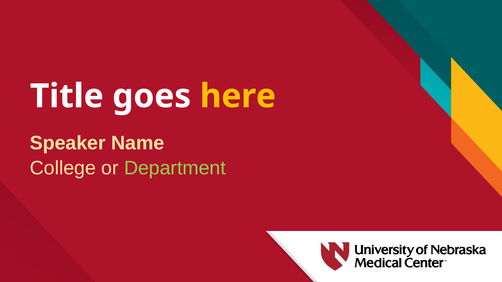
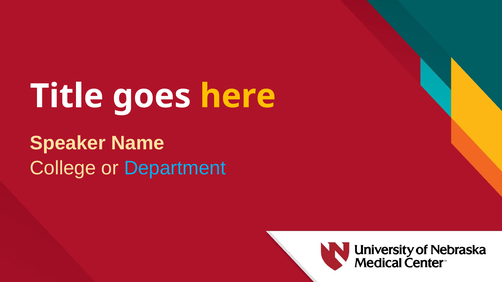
Department colour: light green -> light blue (175, 168)
